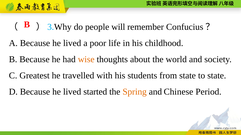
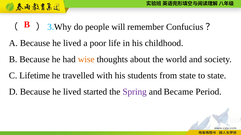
Greatest: Greatest -> Lifetime (35, 76)
Spring colour: orange -> purple (135, 92)
Chinese: Chinese -> Became (178, 92)
